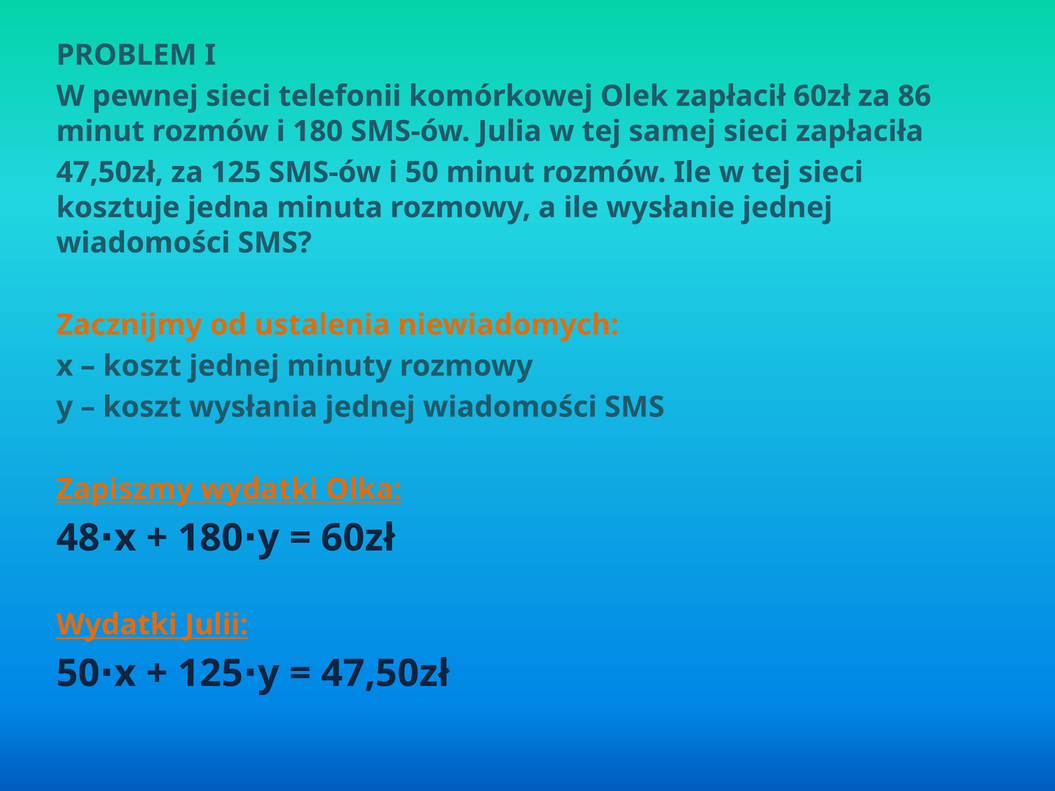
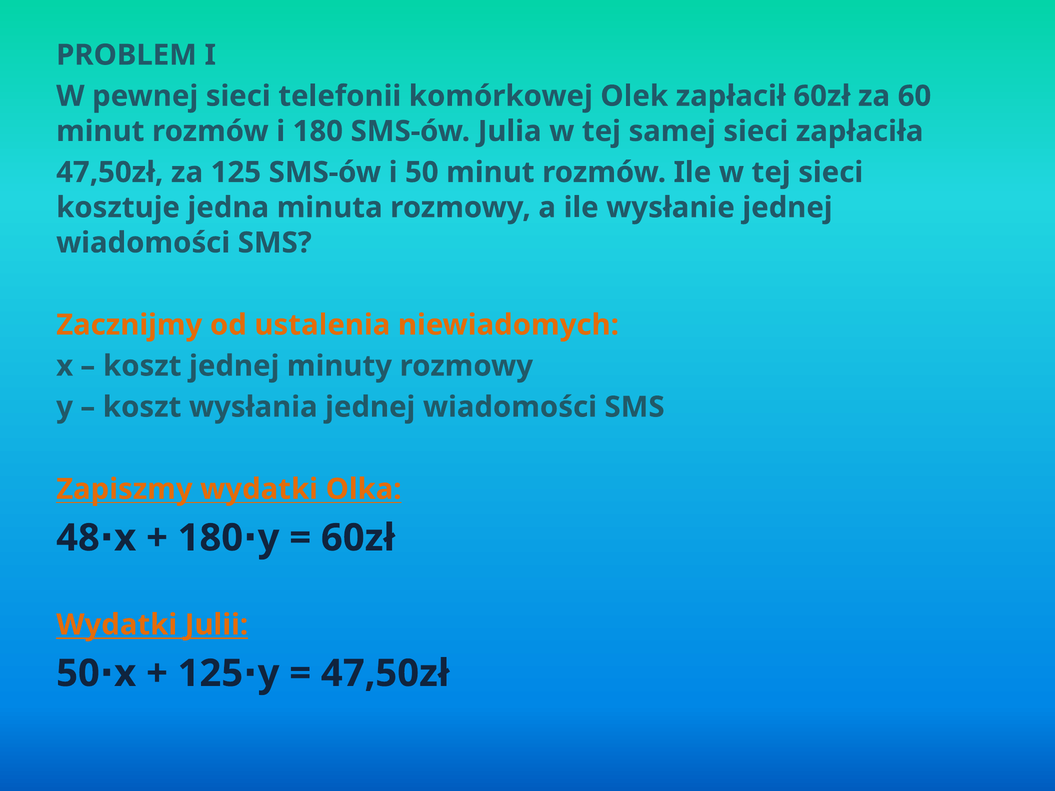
86: 86 -> 60 (914, 96)
